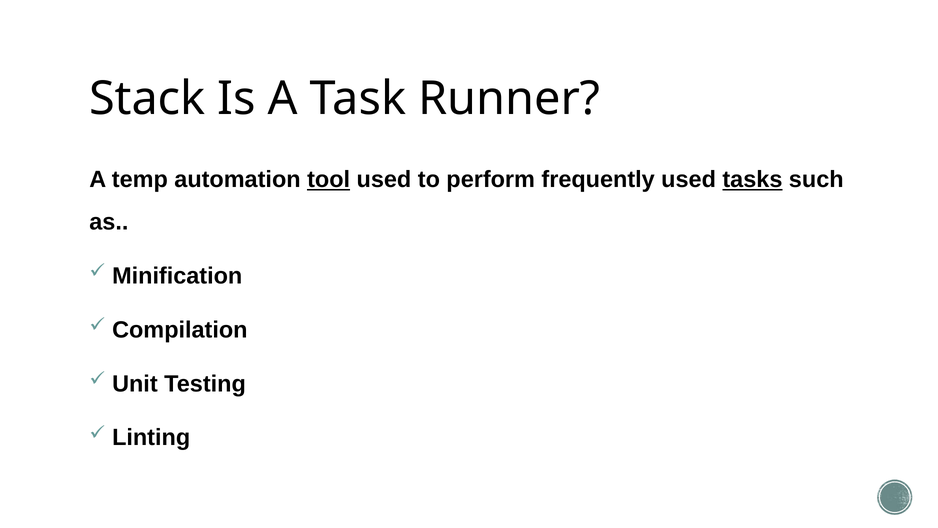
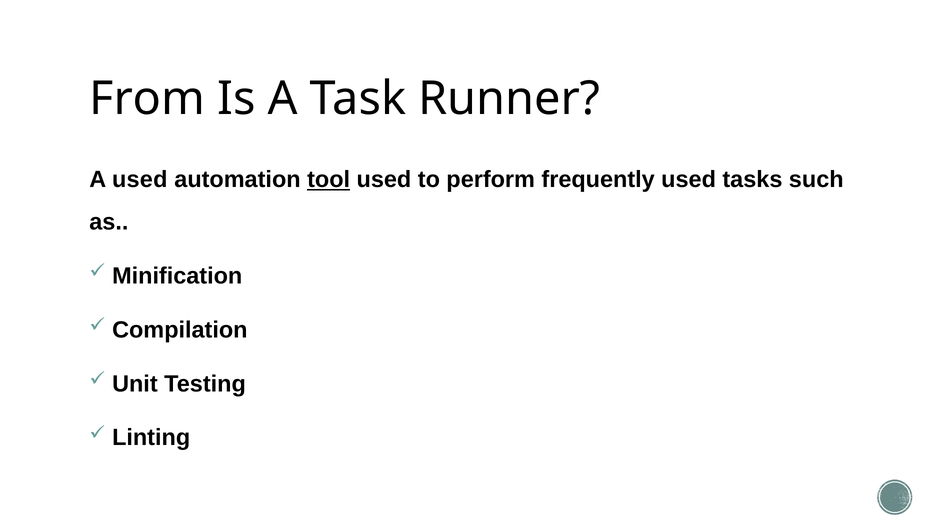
Stack: Stack -> From (147, 99)
A temp: temp -> used (140, 180)
tasks underline: present -> none (752, 180)
